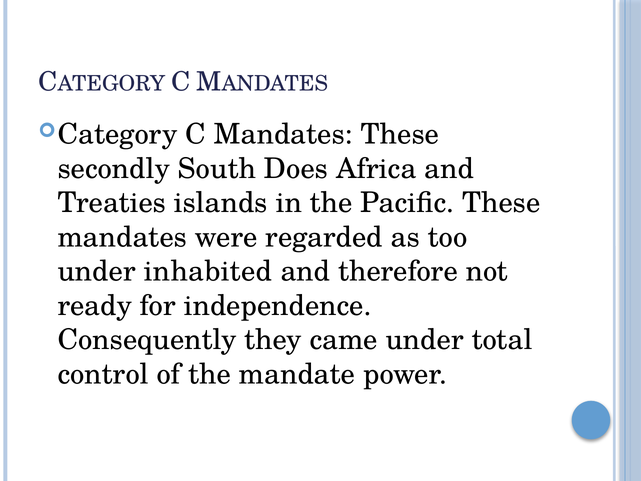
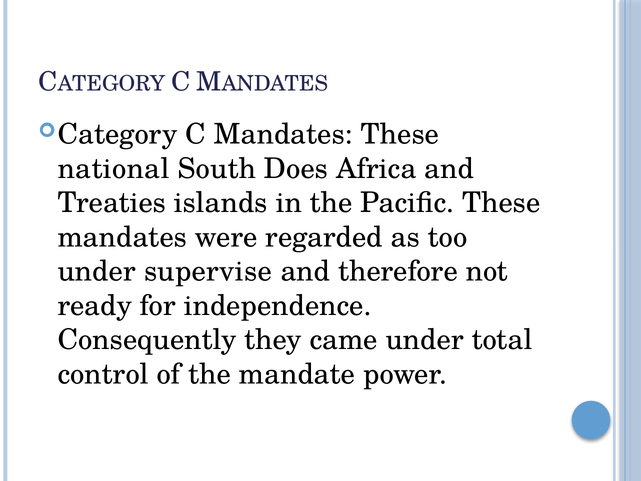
secondly: secondly -> national (114, 169)
inhabited: inhabited -> supervise (208, 271)
